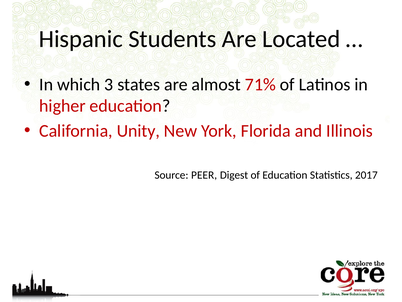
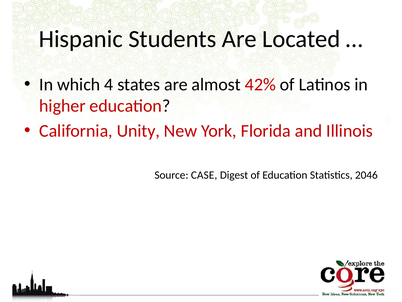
3: 3 -> 4 (109, 84)
71%: 71% -> 42% (260, 84)
PEER: PEER -> CASE (204, 175)
2017: 2017 -> 2046 (366, 175)
